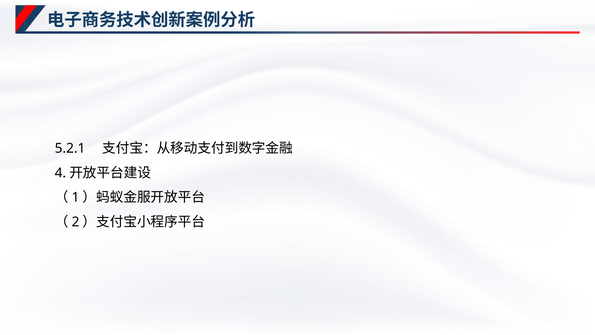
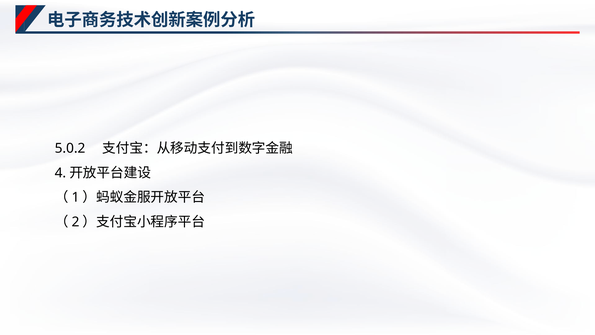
5.2.1: 5.2.1 -> 5.0.2 (70, 148)
